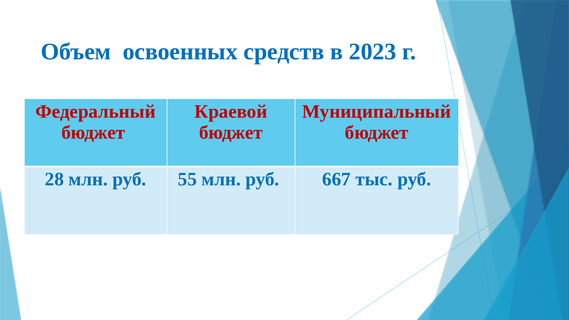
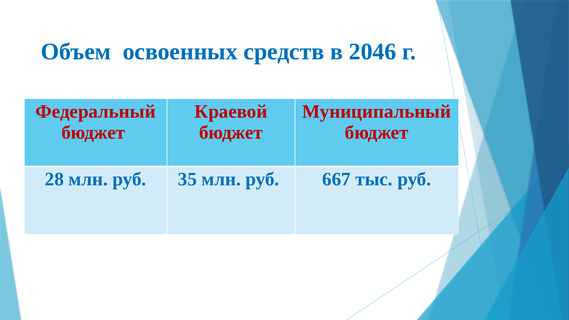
2023: 2023 -> 2046 (373, 52)
55: 55 -> 35 (187, 179)
